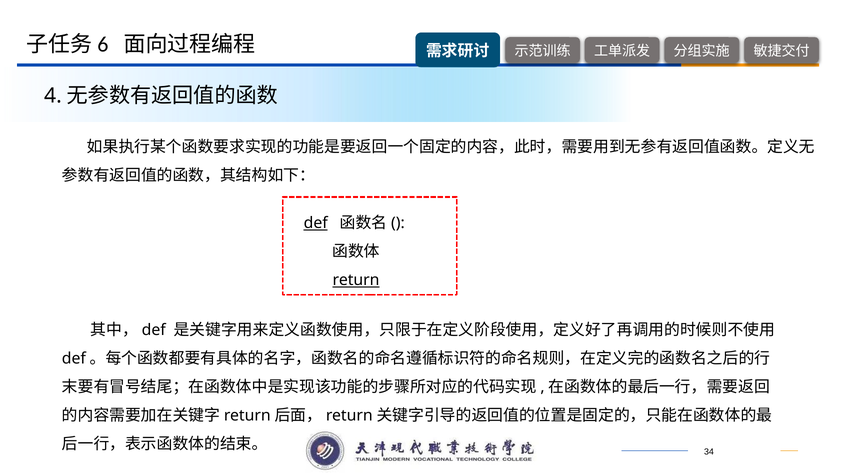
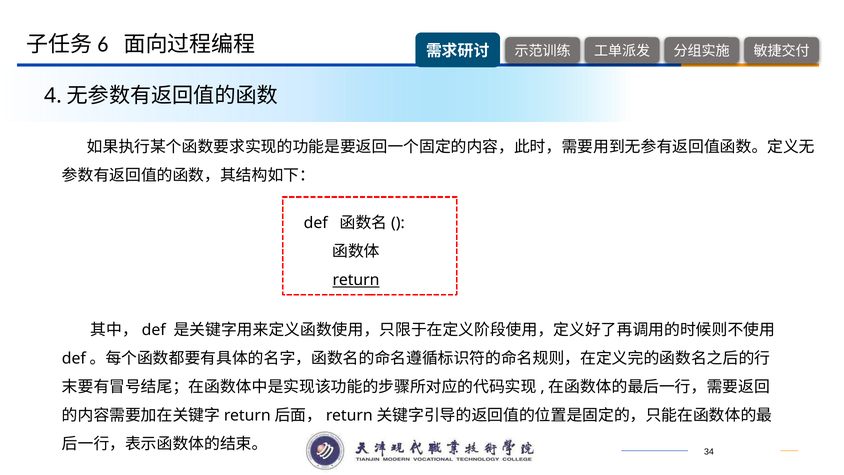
def underline: present -> none (316, 223)
